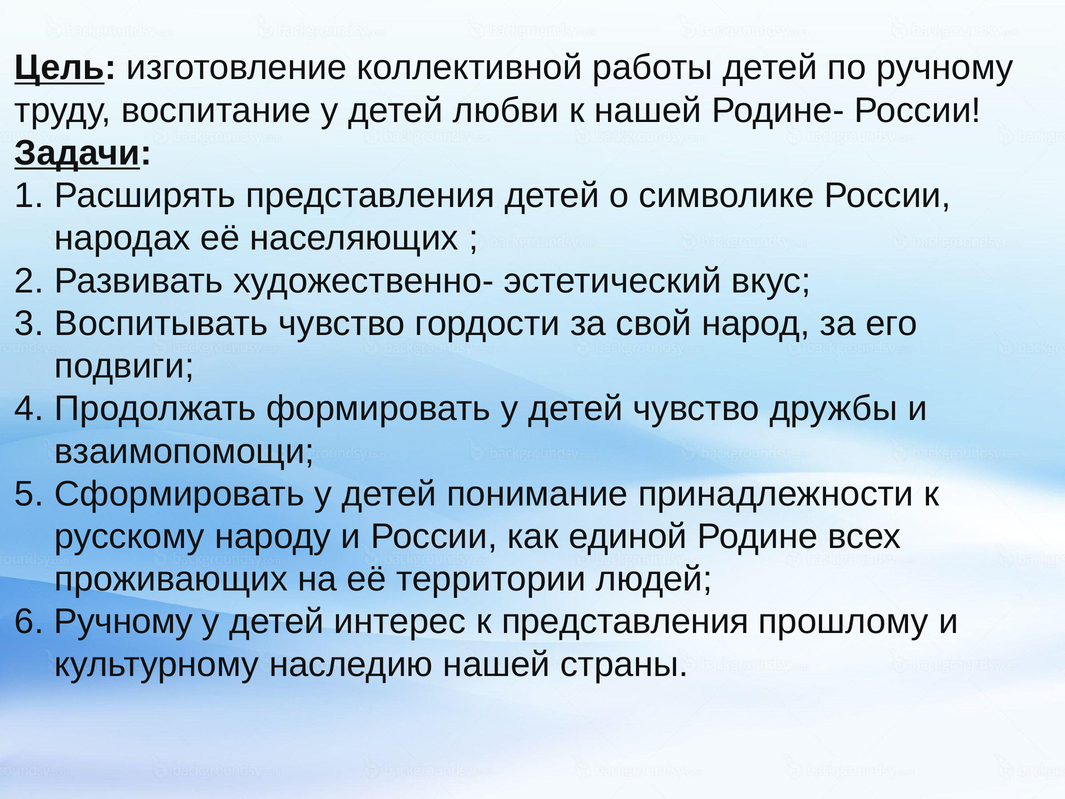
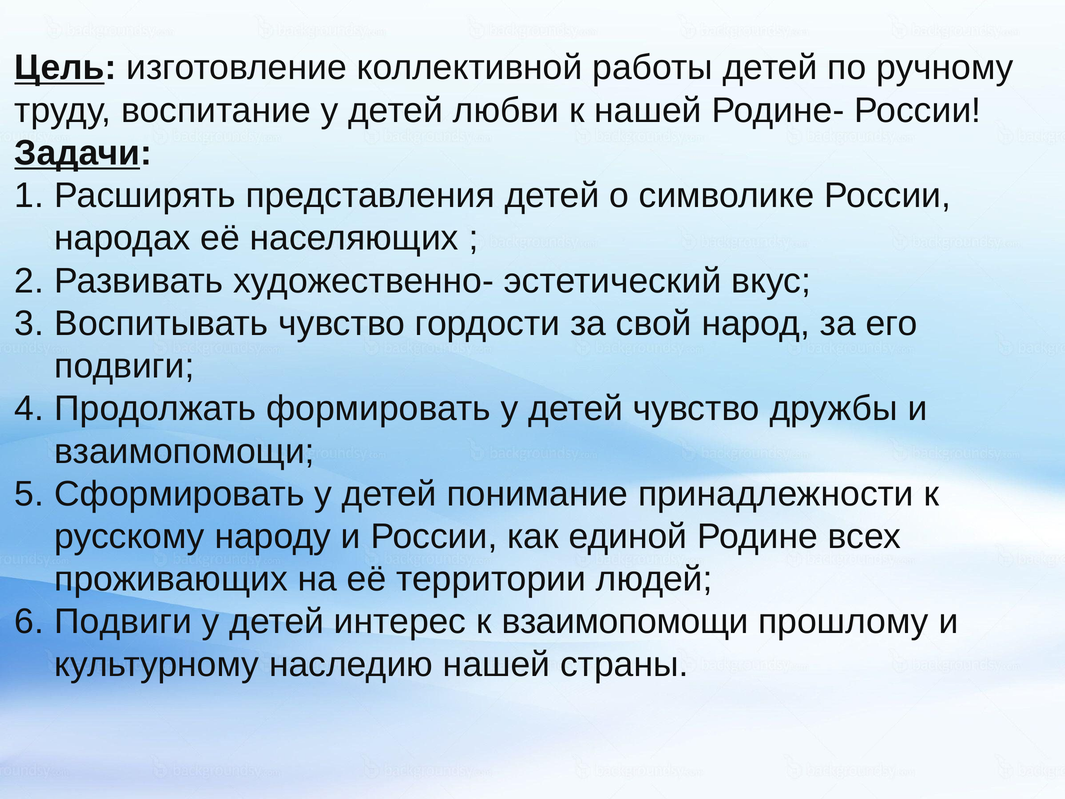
Ручному: Ручному -> Подвиги (123, 622)
к представления: представления -> взаимопомощи (625, 622)
